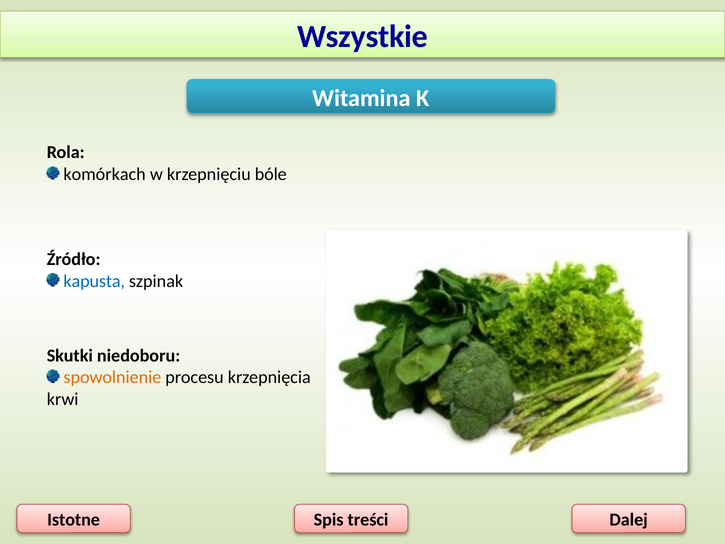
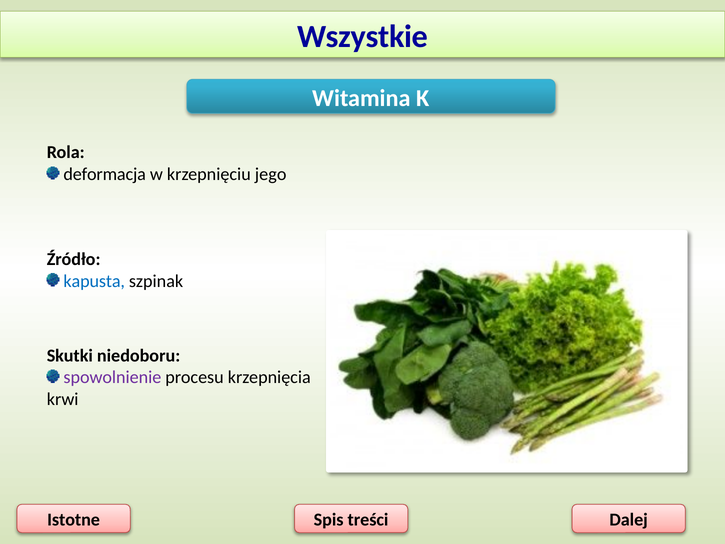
komórkach: komórkach -> deformacja (105, 174)
bóle: bóle -> jego (271, 174)
spowolnienie colour: orange -> purple (112, 377)
